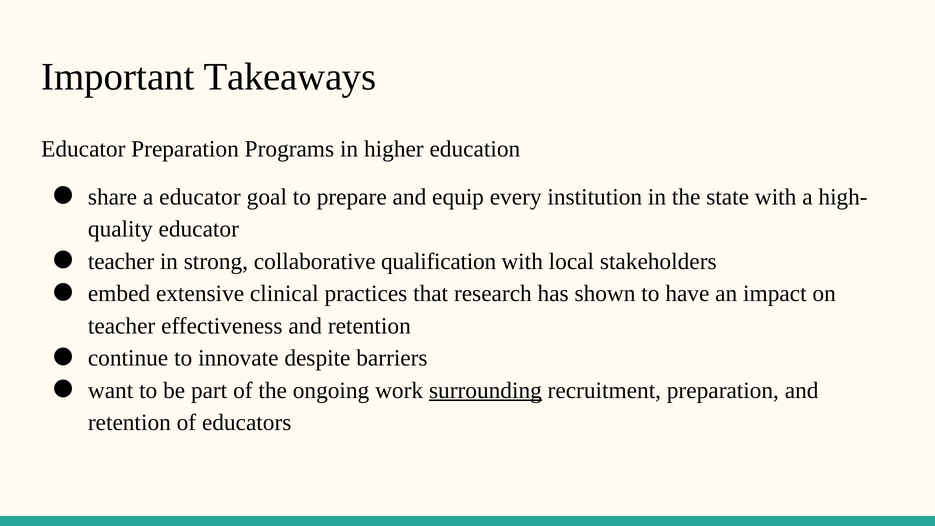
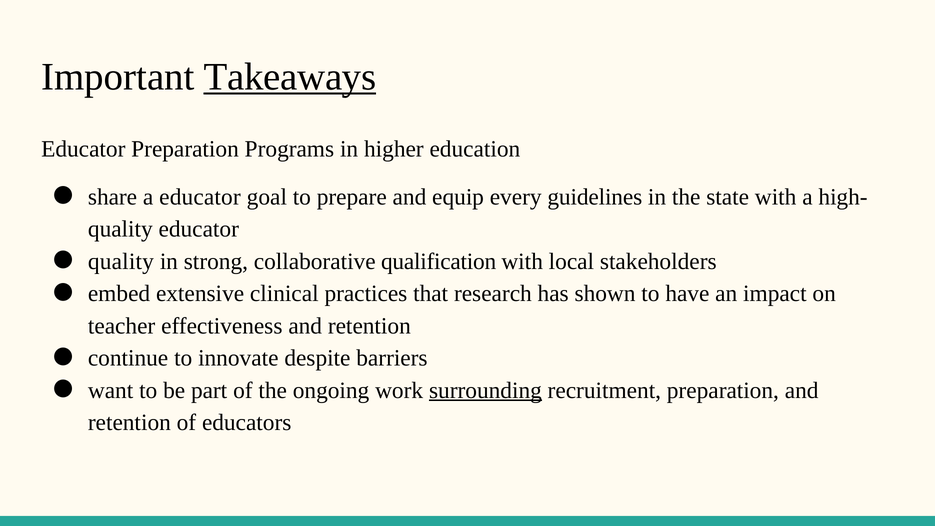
Takeaways underline: none -> present (290, 77)
institution: institution -> guidelines (595, 197)
teacher: teacher -> quality (121, 261)
